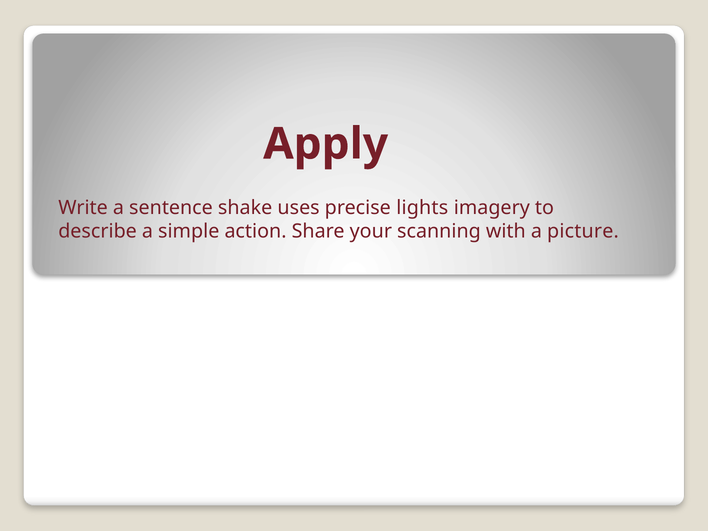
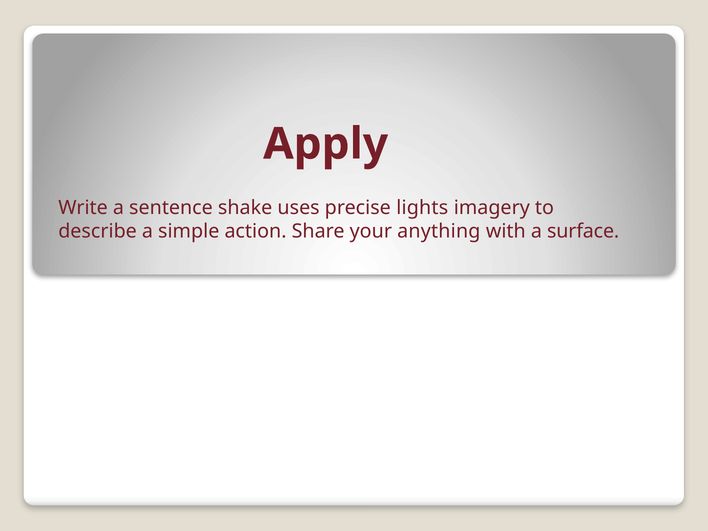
scanning: scanning -> anything (439, 231)
picture: picture -> surface (583, 231)
